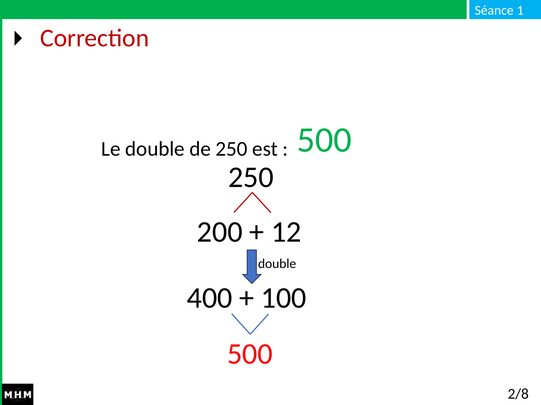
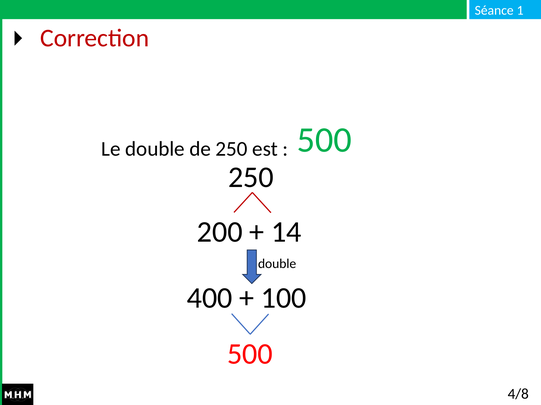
12: 12 -> 14 (286, 232)
2/8: 2/8 -> 4/8 (518, 395)
